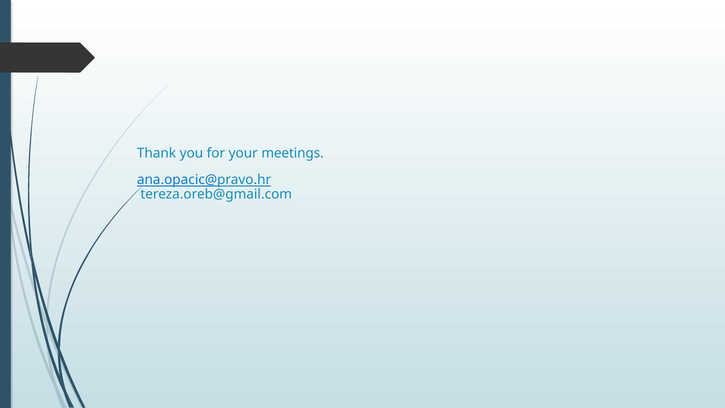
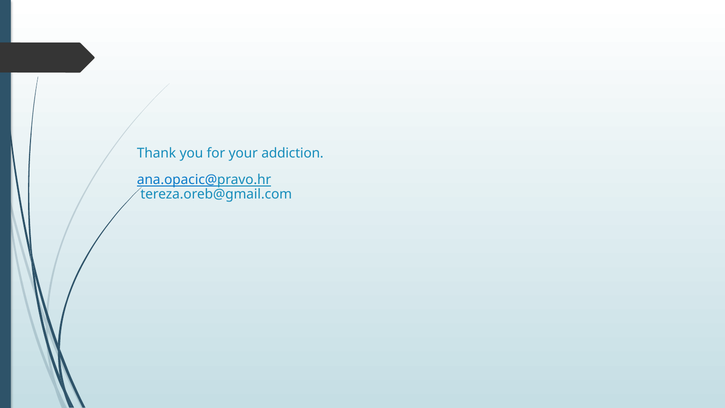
meetings: meetings -> addiction (293, 153)
